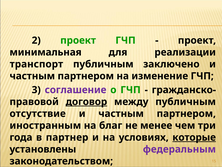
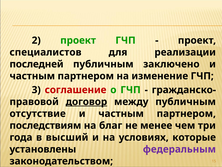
минимальная: минимальная -> специалистов (46, 52)
транспорт: транспорт -> последней (37, 64)
соглашение colour: purple -> red (76, 90)
иностранным: иностранным -> последствиям (45, 125)
партнер: партнер -> высший (67, 137)
которые underline: present -> none (194, 137)
